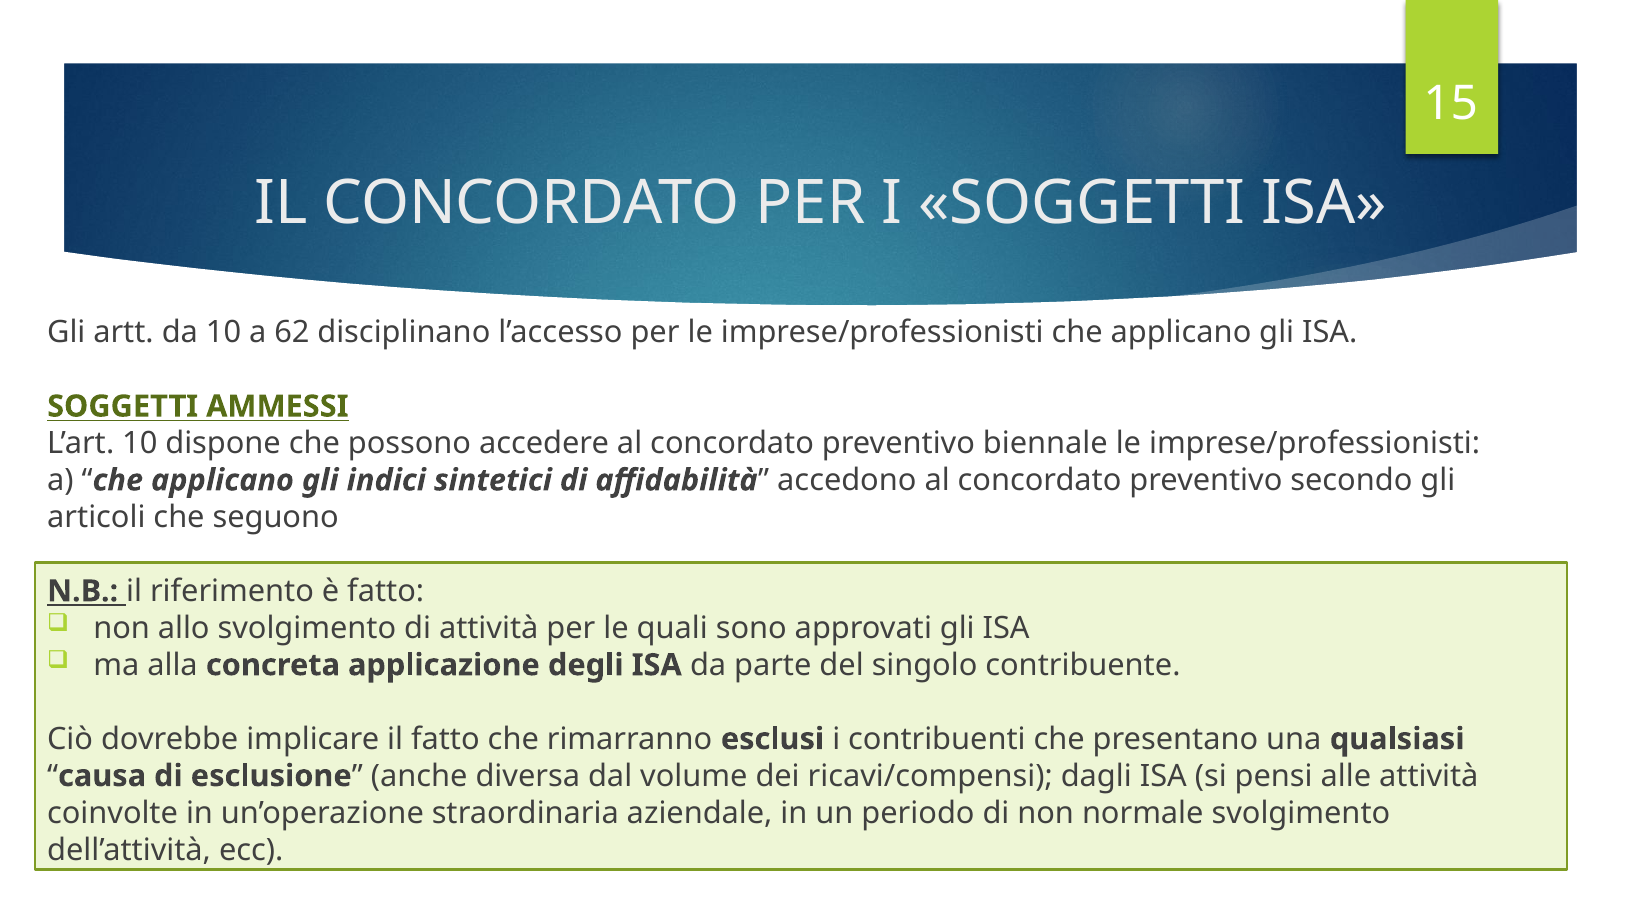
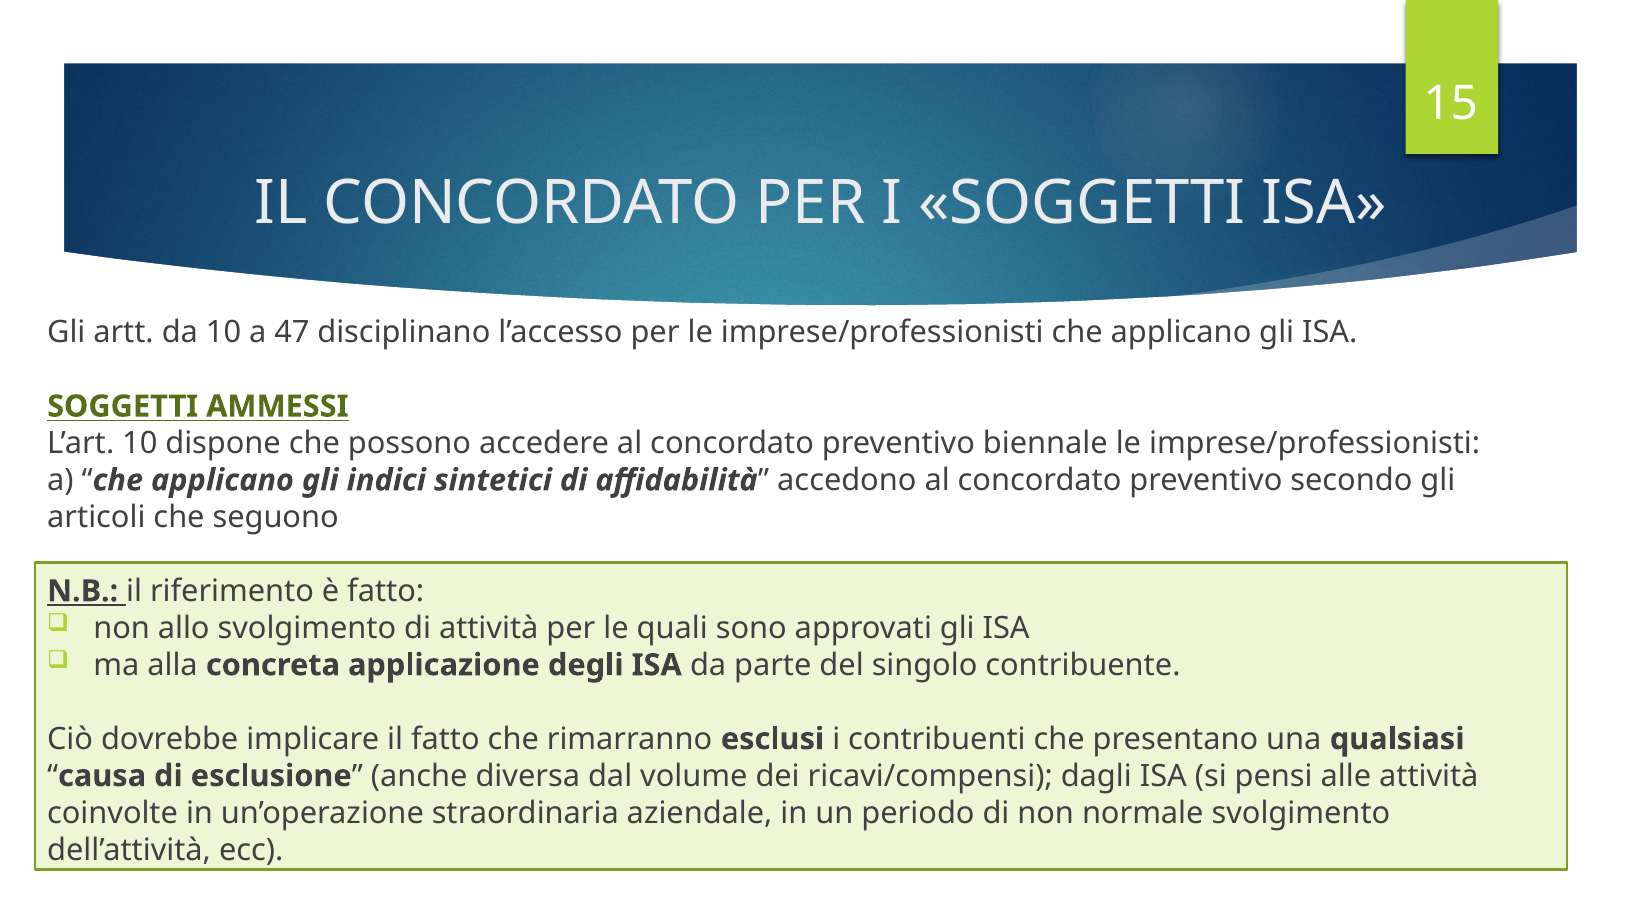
62: 62 -> 47 (292, 332)
